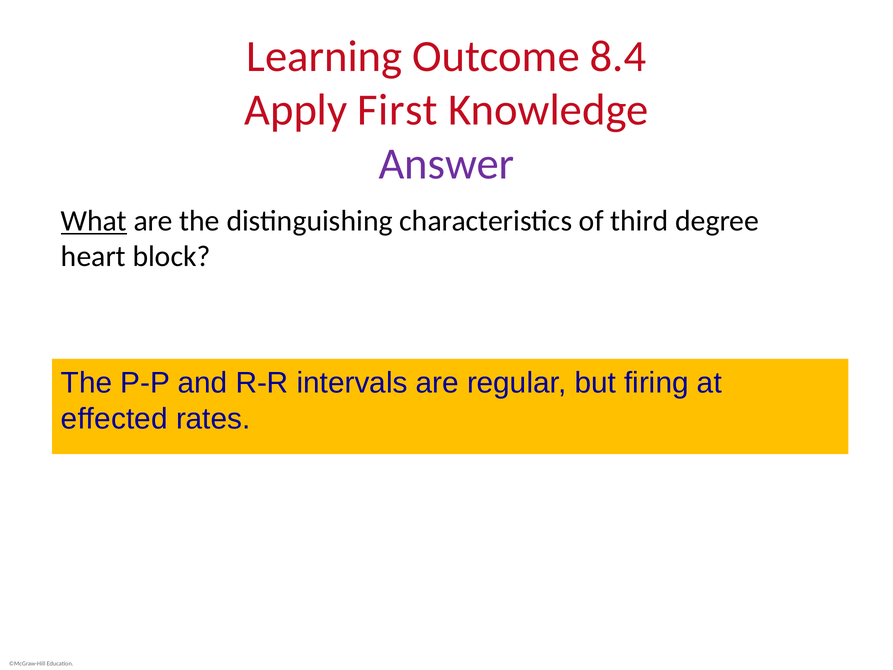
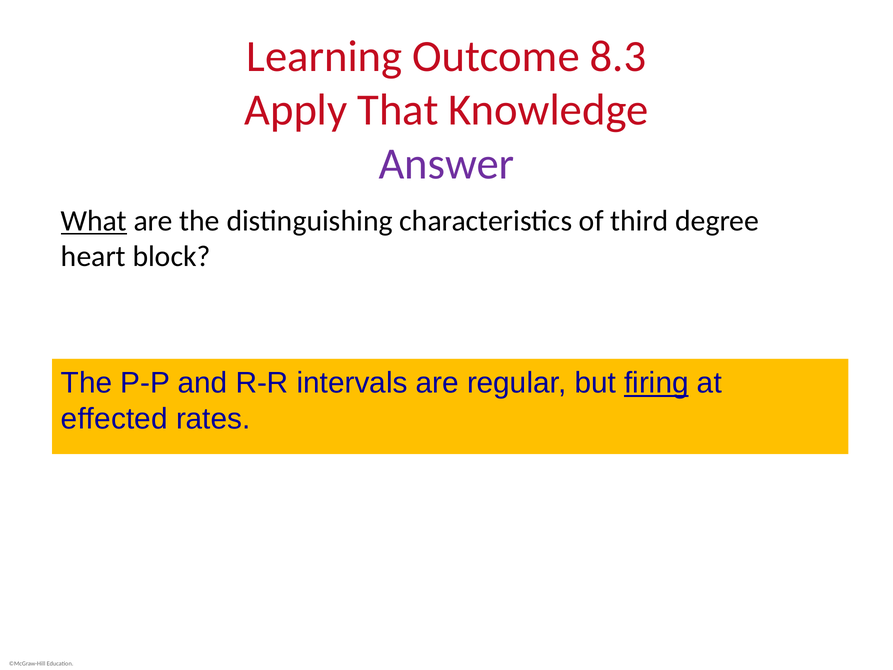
8.4: 8.4 -> 8.3 (618, 57)
First: First -> That (398, 110)
firing underline: none -> present (656, 383)
